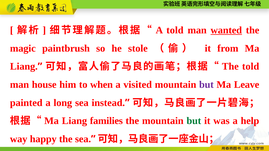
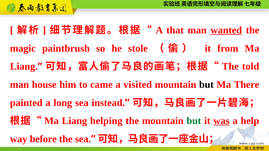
A told: told -> that (175, 30)
when: when -> came (101, 85)
but colour: purple -> black (206, 85)
Leave: Leave -> There (247, 85)
families: families -> helping (106, 121)
was underline: none -> present (221, 121)
happy: happy -> before (43, 139)
